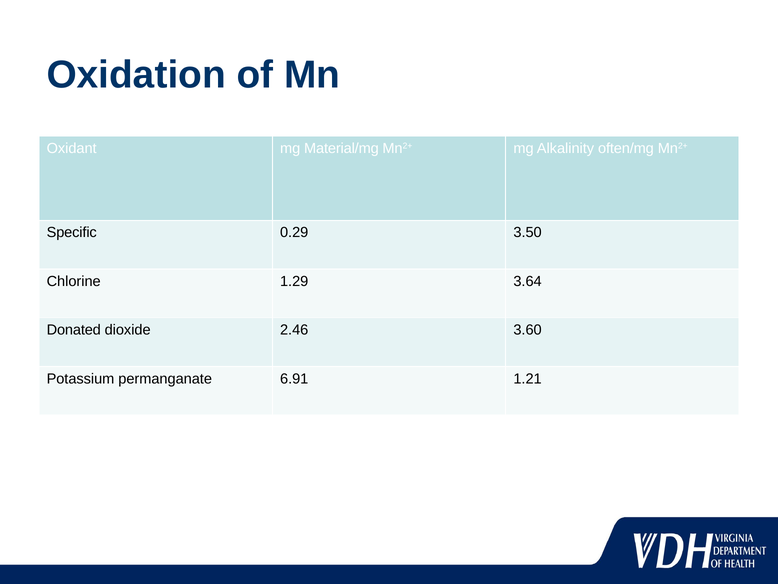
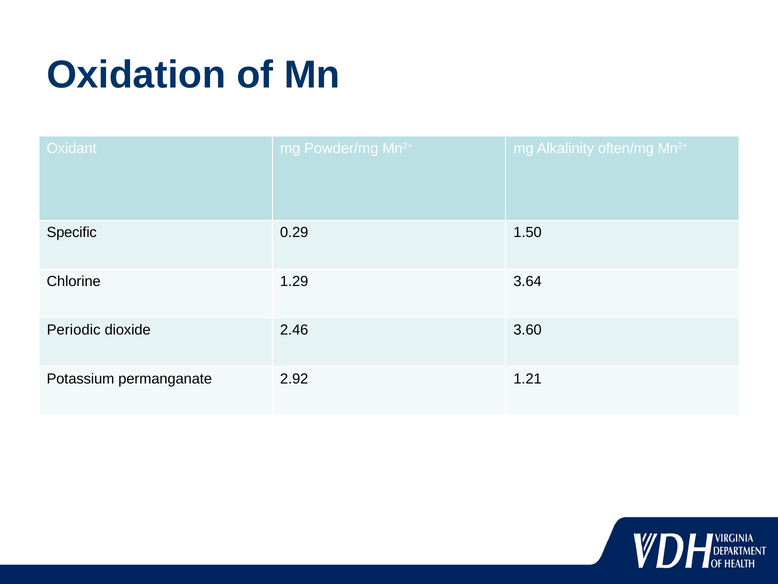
Material/mg: Material/mg -> Powder/mg (341, 148)
3.50: 3.50 -> 1.50 (528, 232)
Donated: Donated -> Periodic (74, 330)
6.91: 6.91 -> 2.92 (294, 378)
